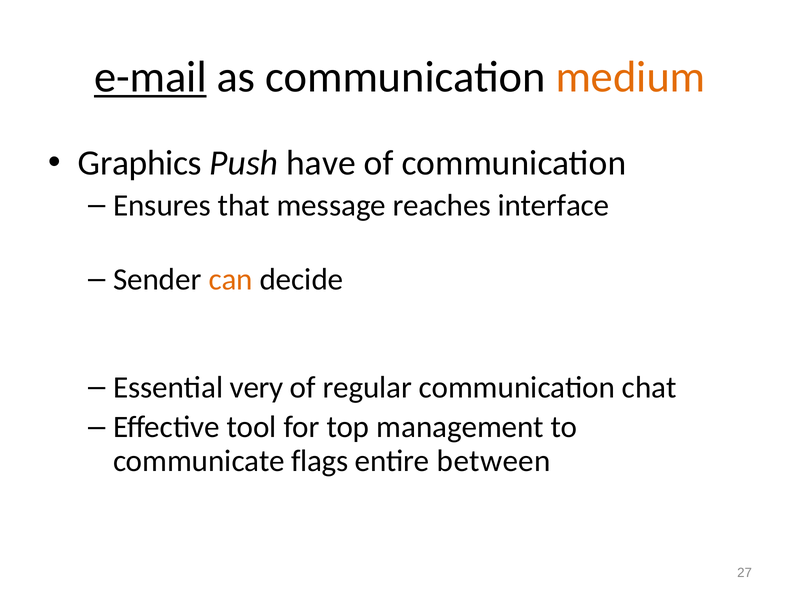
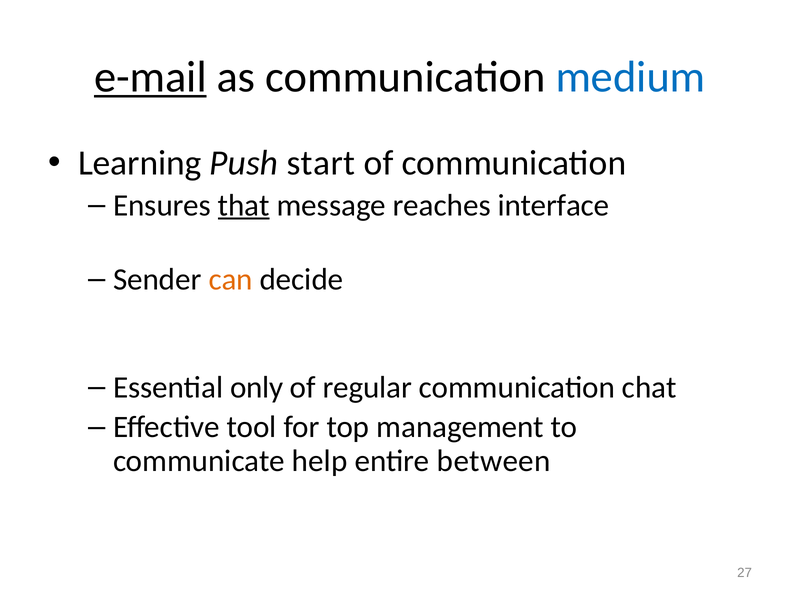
medium colour: orange -> blue (630, 77)
Graphics: Graphics -> Learning (140, 163)
have: have -> start (321, 163)
that underline: none -> present (244, 205)
very: very -> only (257, 387)
flags: flags -> help (320, 461)
